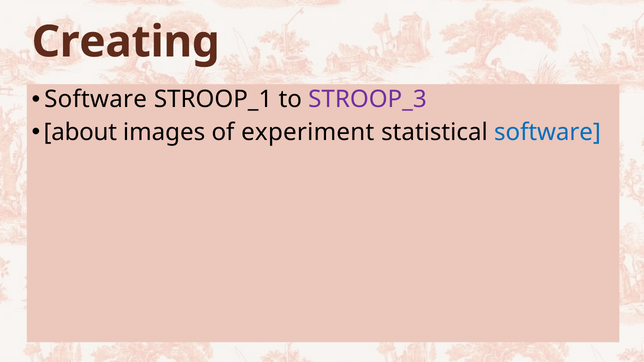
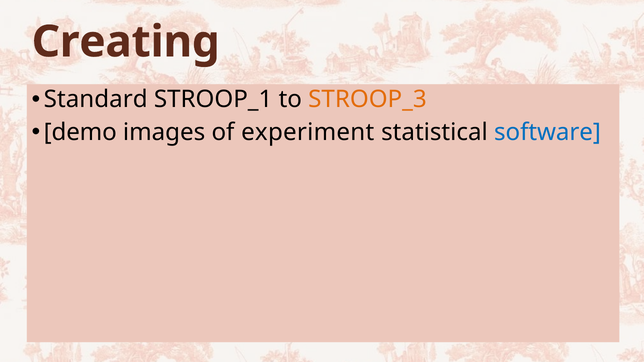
Software: Software -> Standard (96, 100)
STROOP_3 colour: purple -> orange (367, 100)
about: about -> demo (80, 132)
